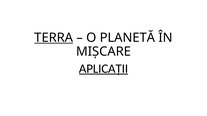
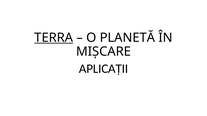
APLICAȚII underline: present -> none (104, 69)
